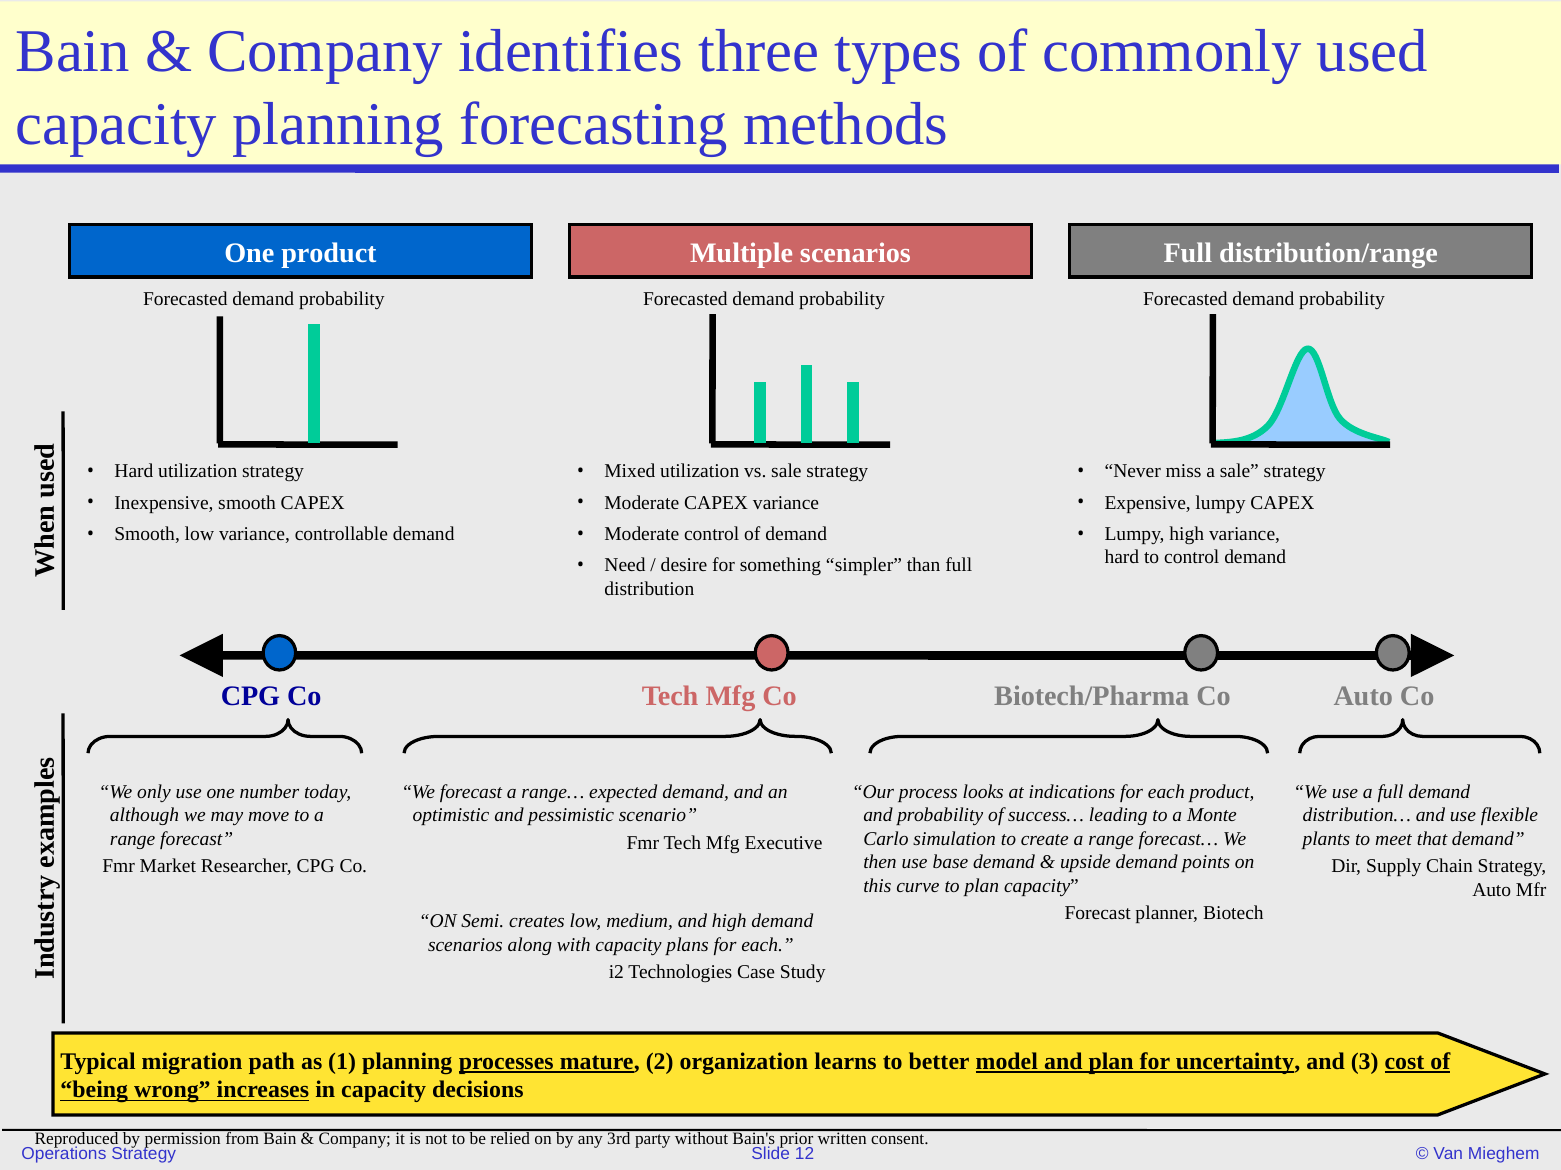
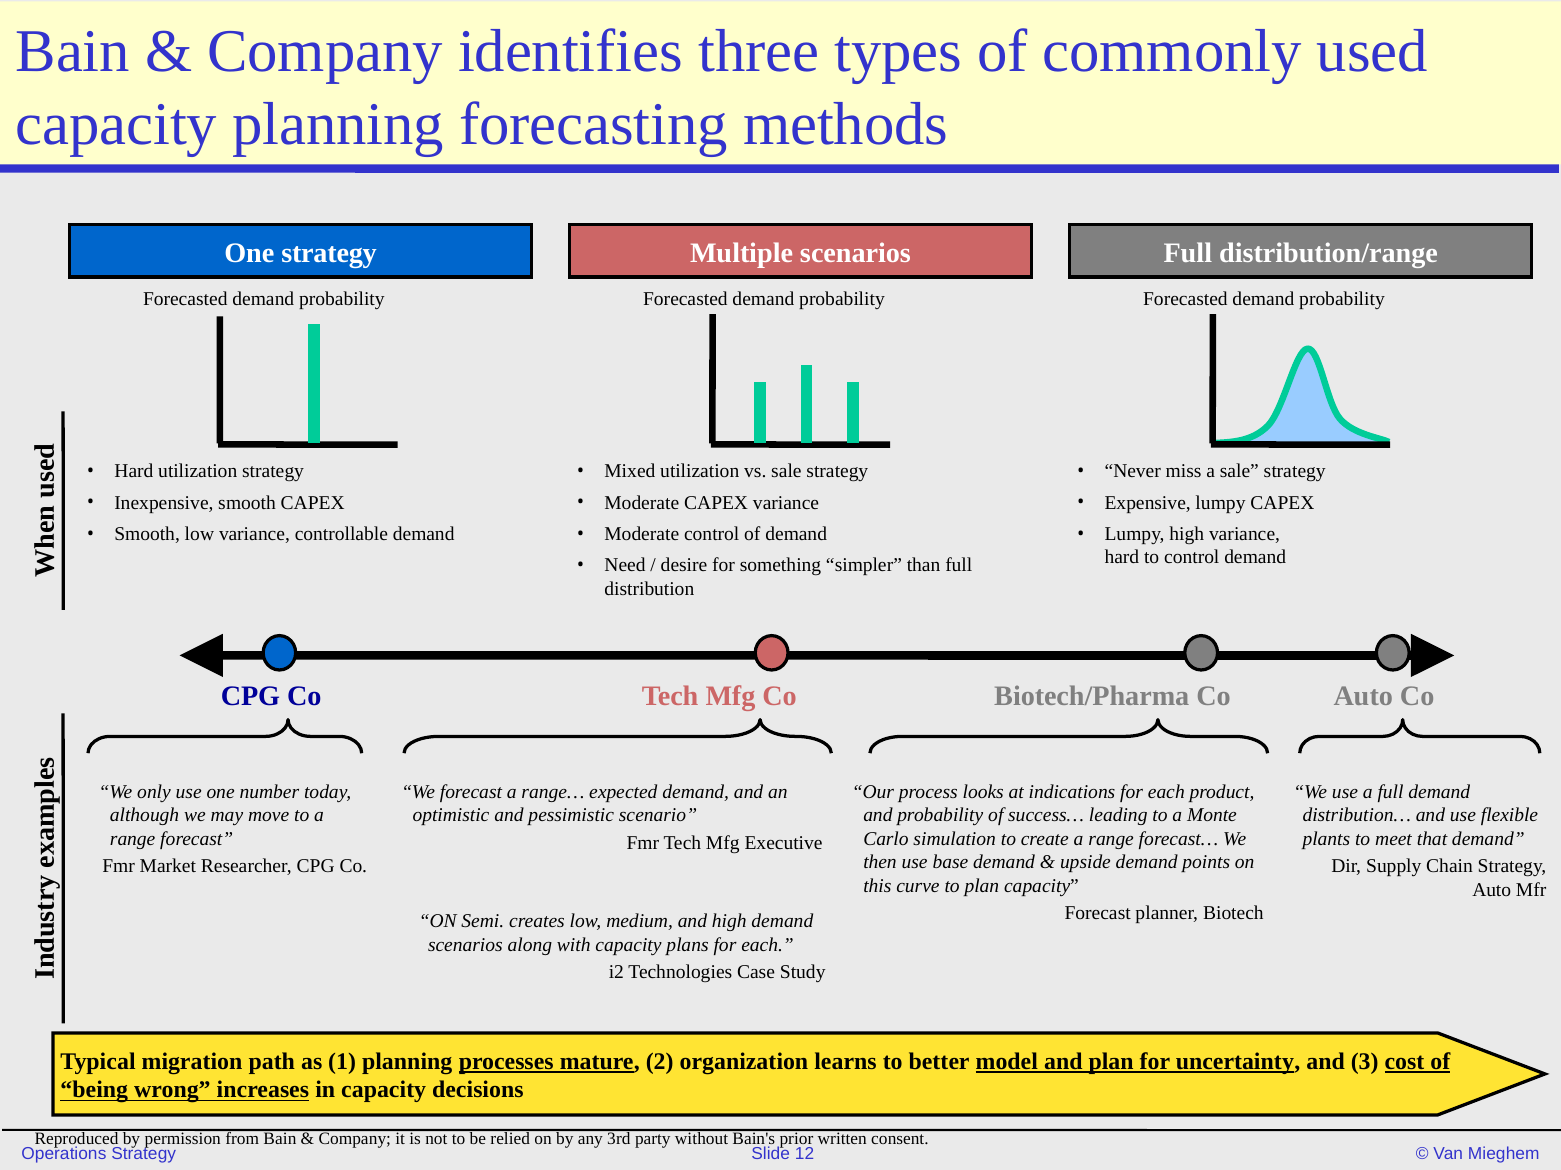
One product: product -> strategy (329, 253)
